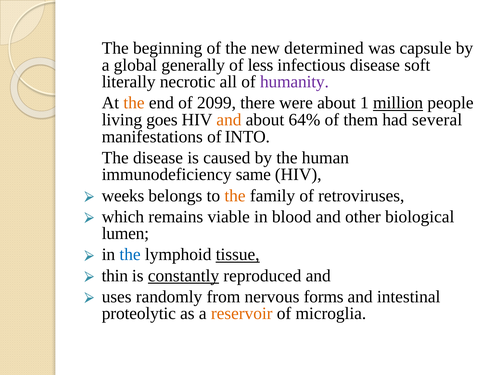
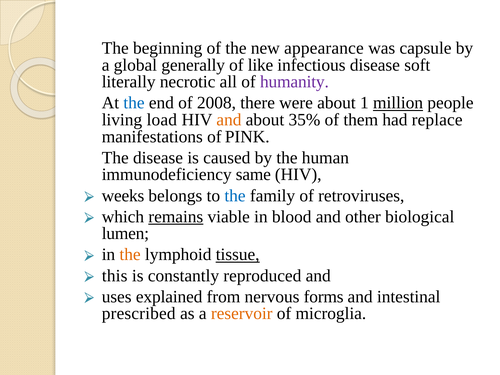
determined: determined -> appearance (324, 48)
less: less -> like (261, 65)
the colour: orange -> blue (134, 103)
2099: 2099 -> 2008 (216, 103)
goes: goes -> load (162, 120)
64%: 64% -> 35% (304, 120)
several: several -> replace (437, 120)
INTO: INTO -> PINK (247, 137)
the colour: orange -> blue (235, 196)
remains underline: none -> present (176, 217)
the colour: blue -> orange (130, 255)
thin: thin -> this (115, 276)
constantly underline: present -> none (183, 276)
randomly: randomly -> explained (169, 297)
proteolytic: proteolytic -> prescribed (139, 314)
